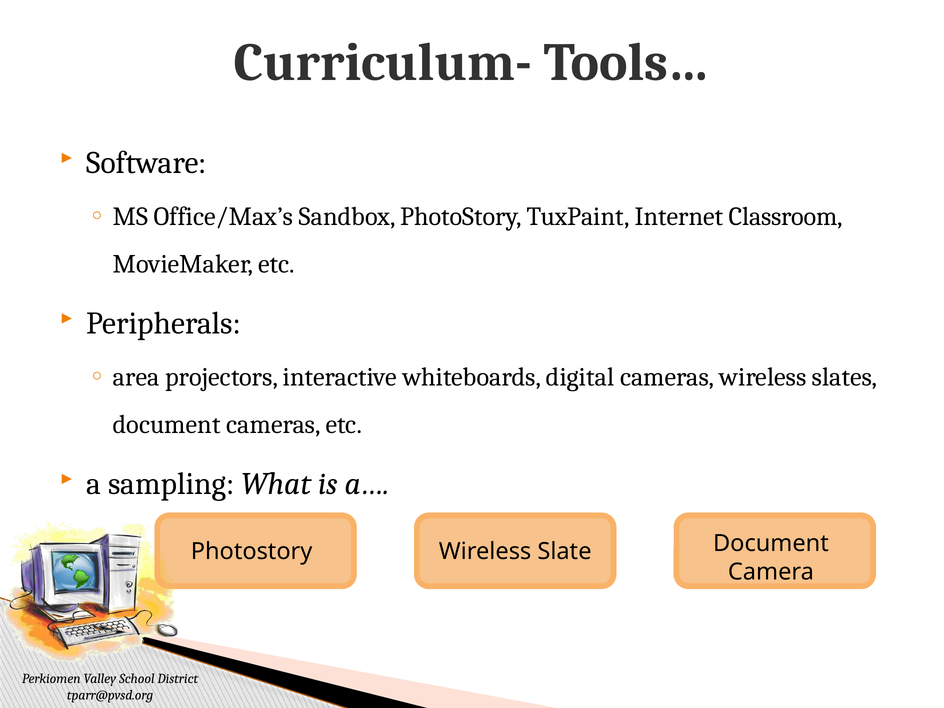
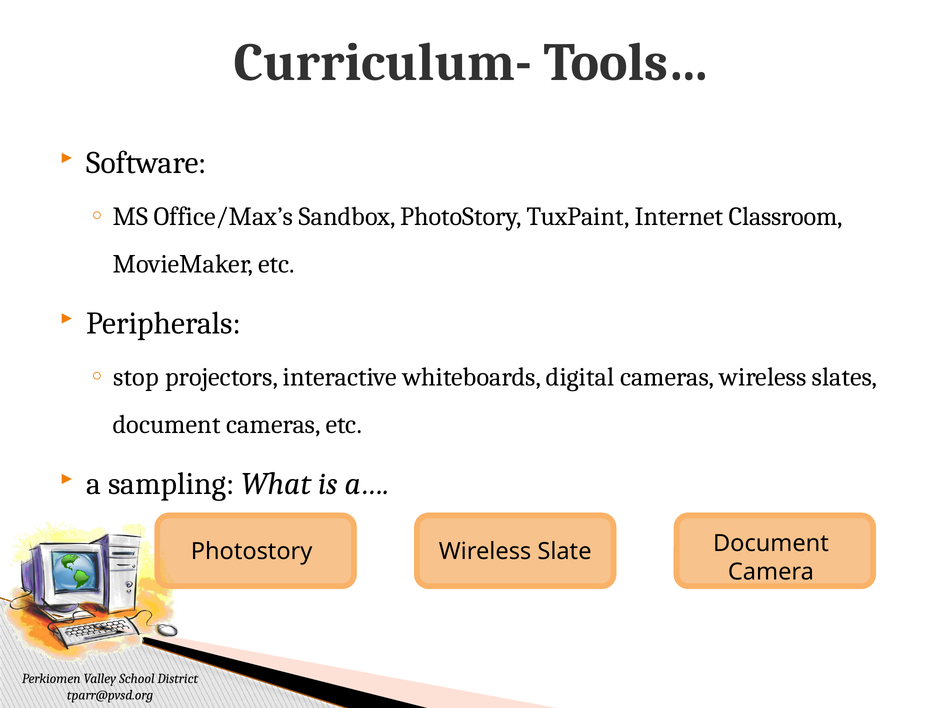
area: area -> stop (136, 377)
